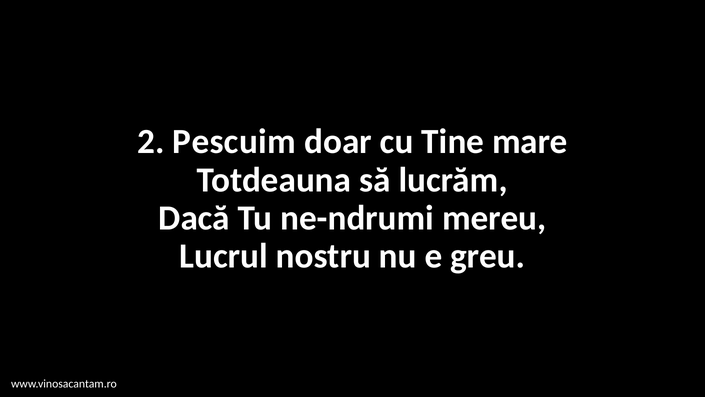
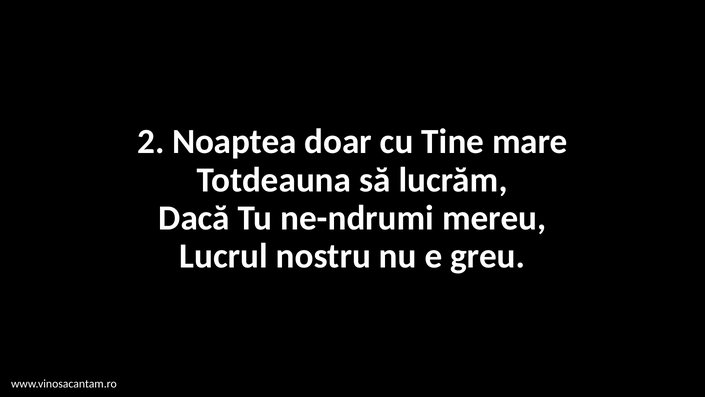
Pescuim: Pescuim -> Noaptea (234, 142)
